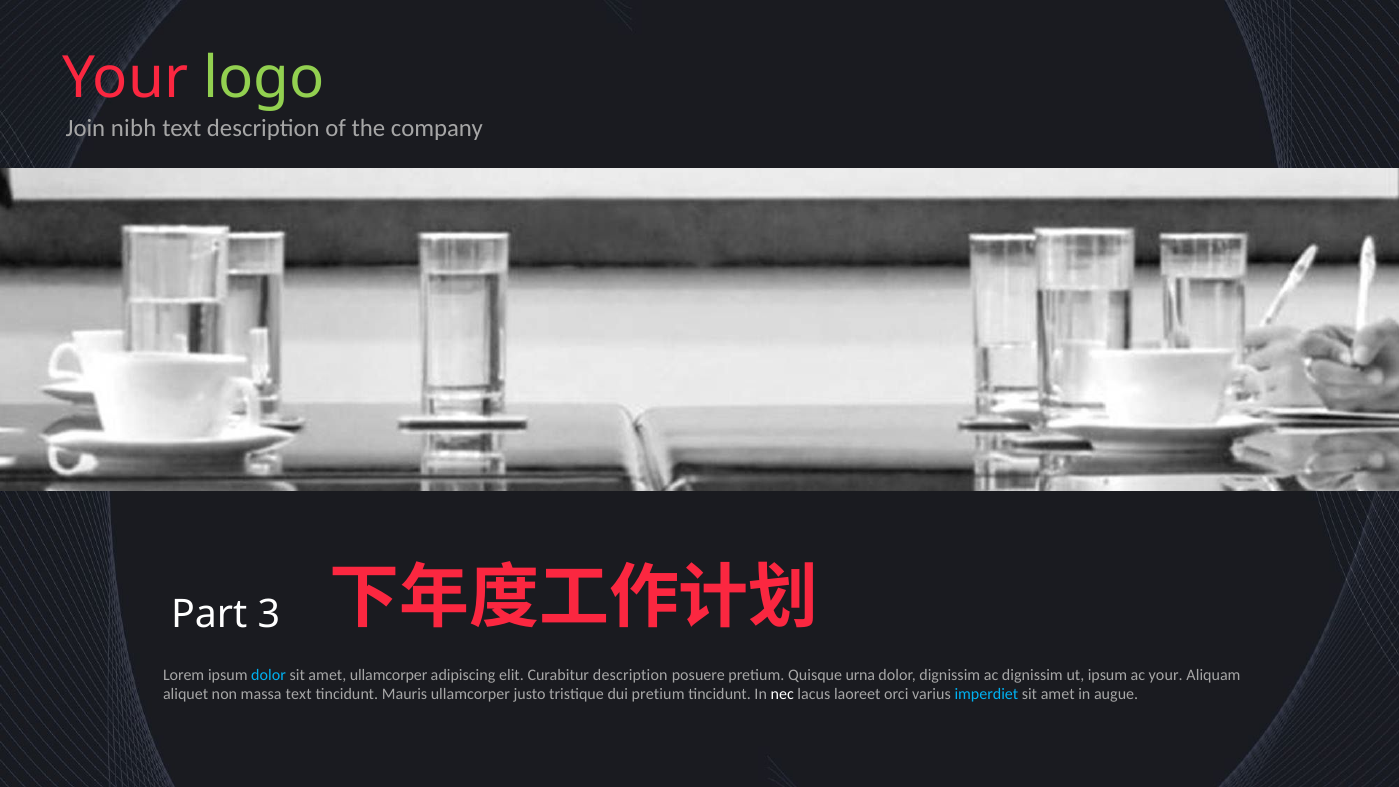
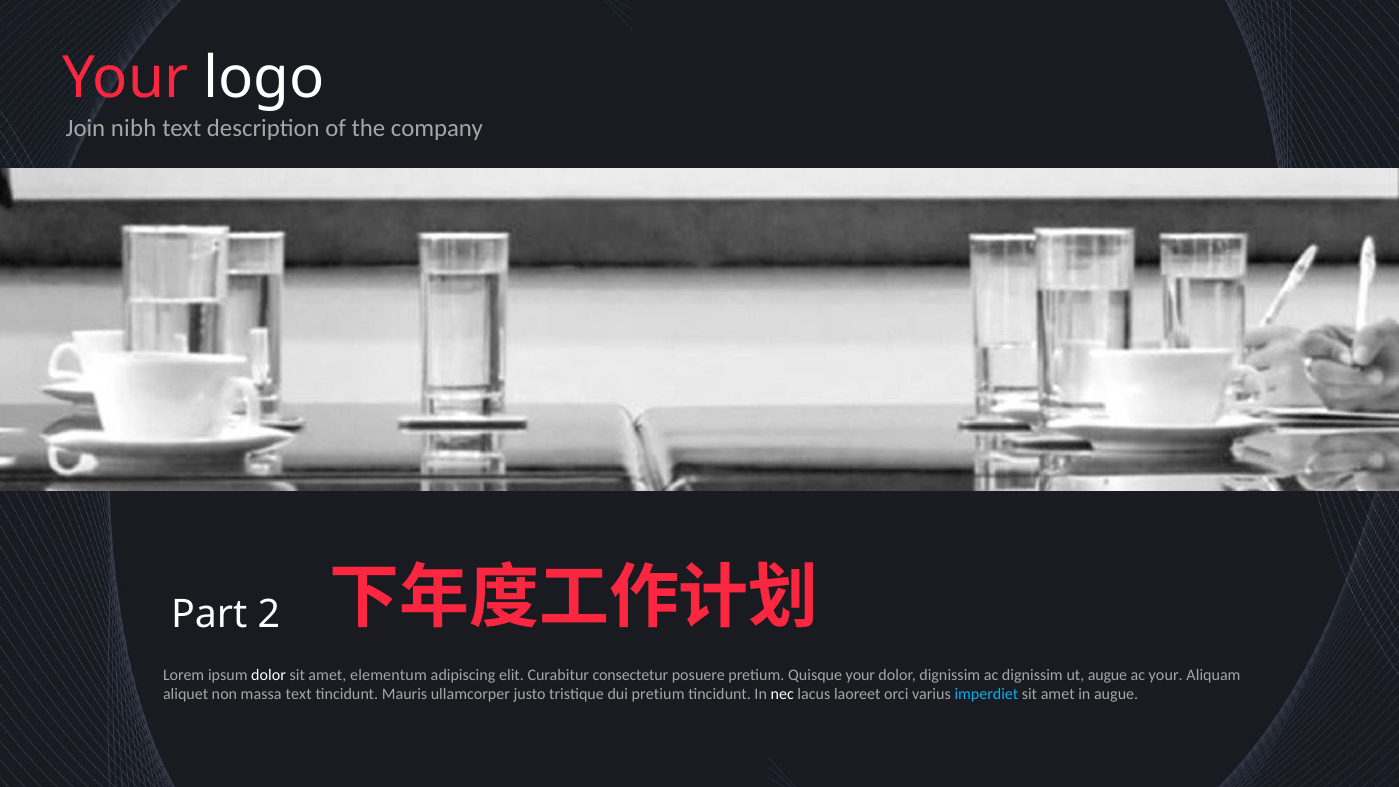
logo colour: light green -> white (264, 78)
3: 3 -> 2 (269, 615)
dolor colour: light blue -> white (269, 675)
amet ullamcorper: ullamcorper -> elementum (388, 675)
Curabitur description: description -> consectetur (630, 675)
Quisque urna: urna -> your (860, 675)
ut ipsum: ipsum -> augue (1107, 675)
